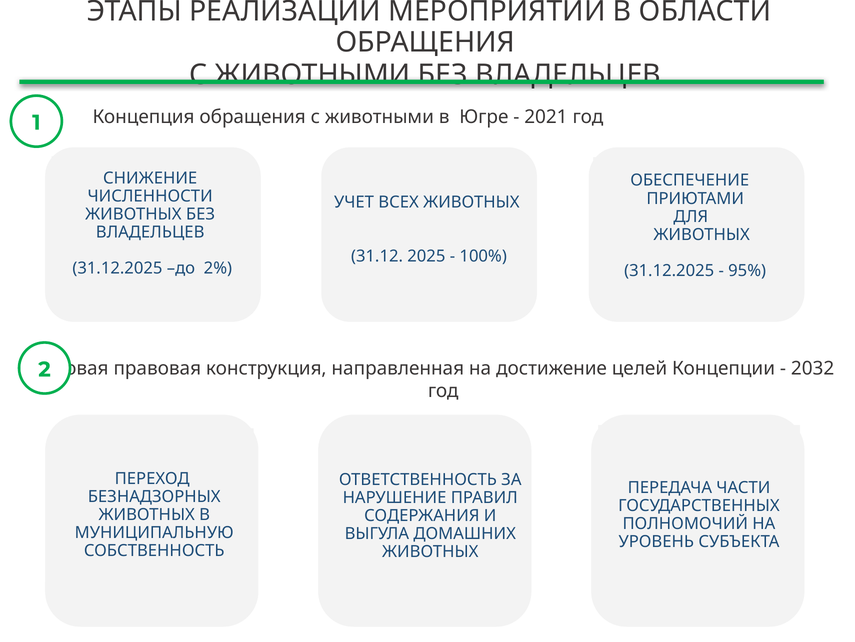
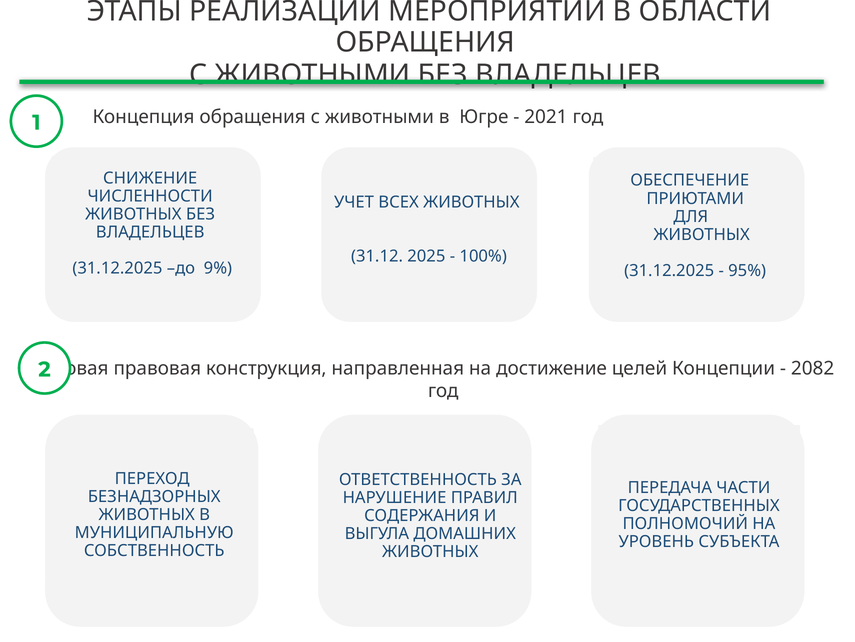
2%: 2% -> 9% (218, 268)
2032: 2032 -> 2082 (813, 368)
